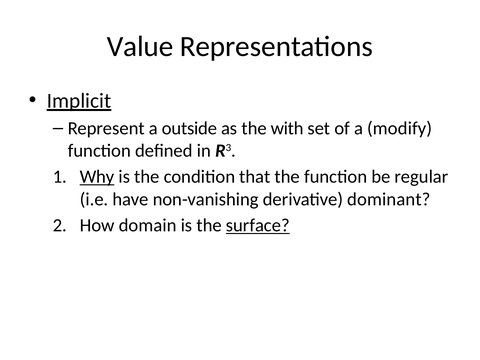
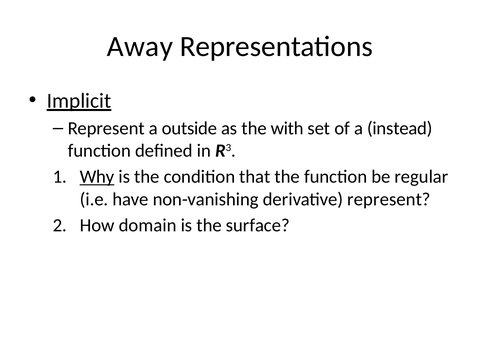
Value: Value -> Away (140, 46)
modify: modify -> instead (400, 128)
derivative dominant: dominant -> represent (389, 199)
surface underline: present -> none (258, 225)
